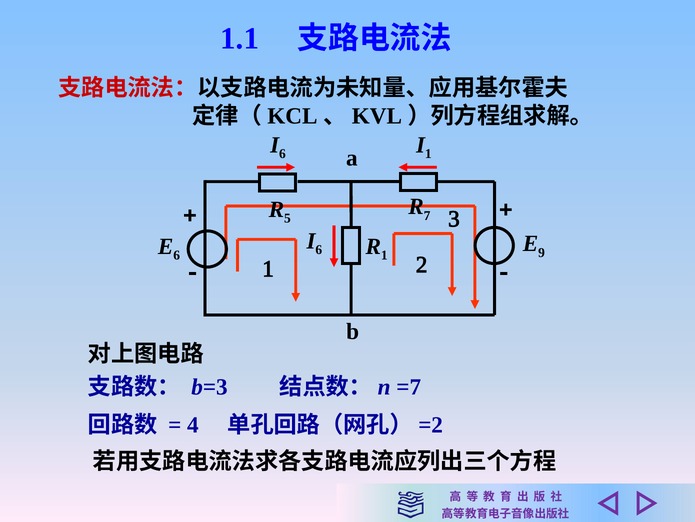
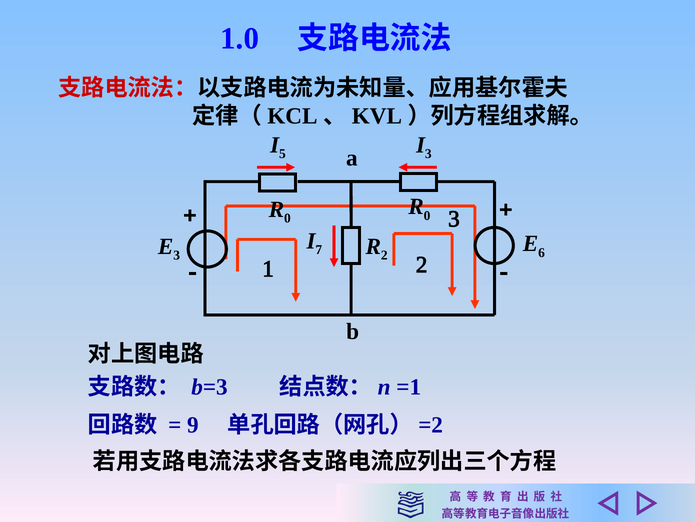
1.1: 1.1 -> 1.0 (240, 39)
6: 6 -> 5 (282, 154)
1: 1 -> 3 (428, 154)
7: 7 -> 0 (427, 215)
5: 5 -> 0 (287, 218)
6: 6 -> 7 (319, 250)
9: 9 -> 6 (542, 252)
6: 6 -> 3 (177, 255)
1: 1 -> 2 (384, 255)
=7: =7 -> =1 (409, 387)
4: 4 -> 9 (193, 425)
